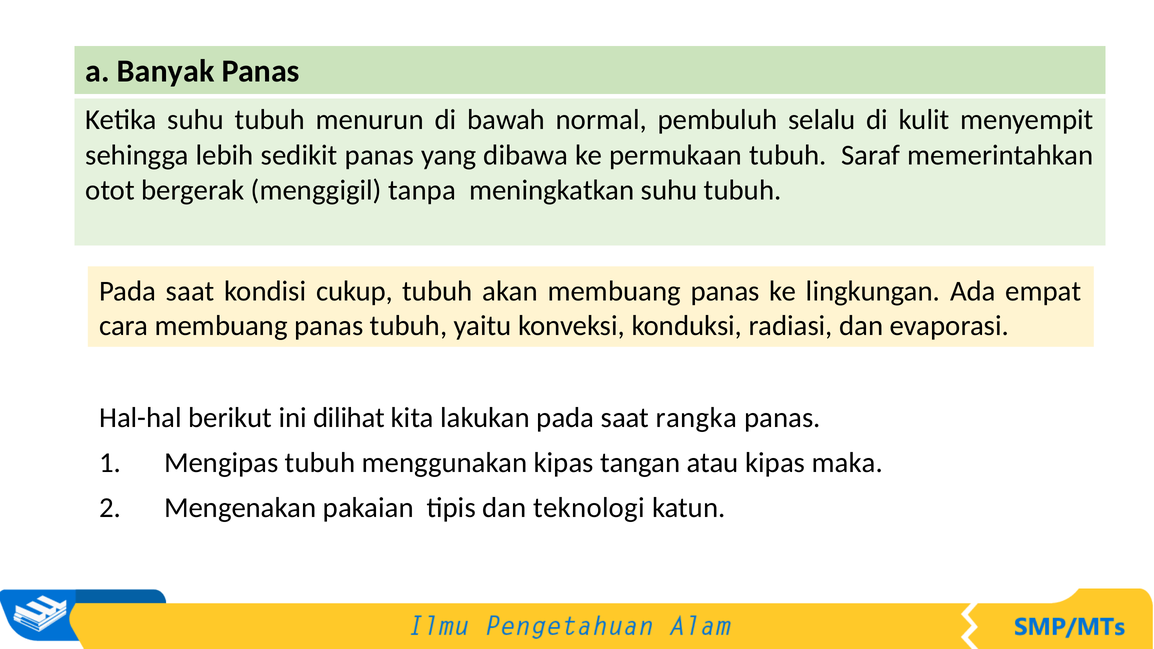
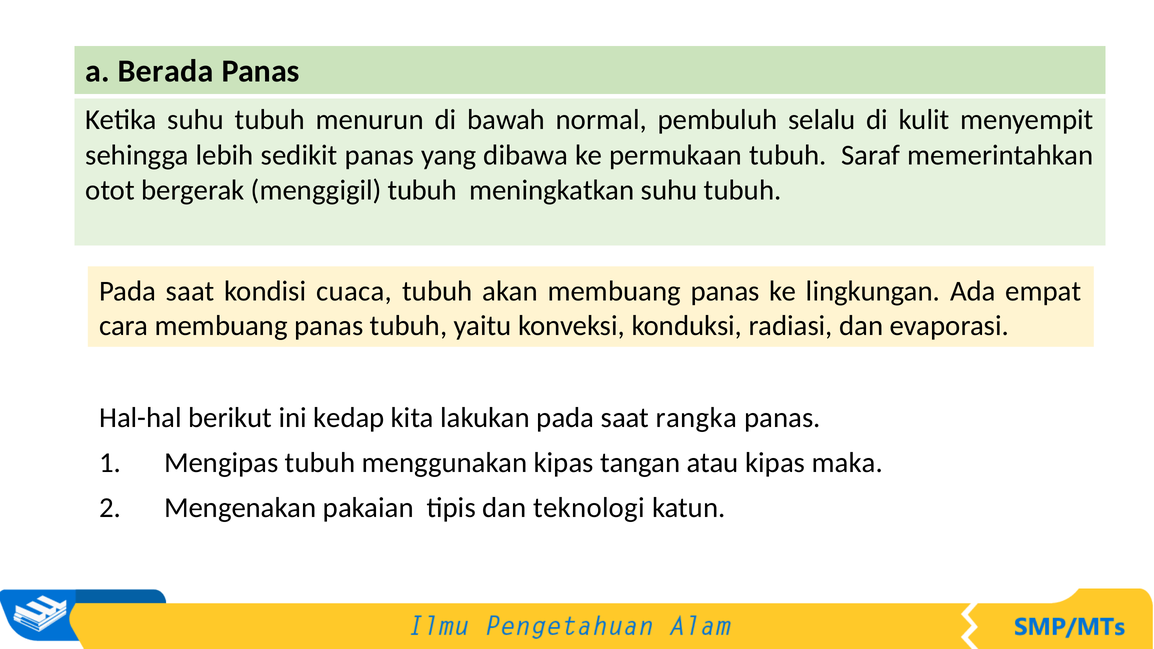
Banyak: Banyak -> Berada (166, 71)
menggigil tanpa: tanpa -> tubuh (422, 190)
cukup: cukup -> cuaca (354, 291)
dilihat: dilihat -> kedap (349, 418)
